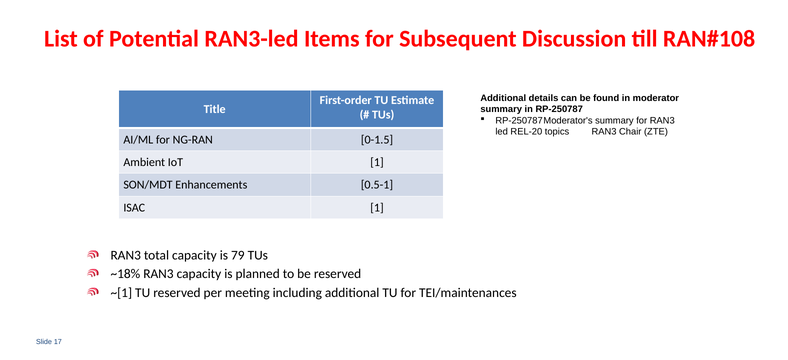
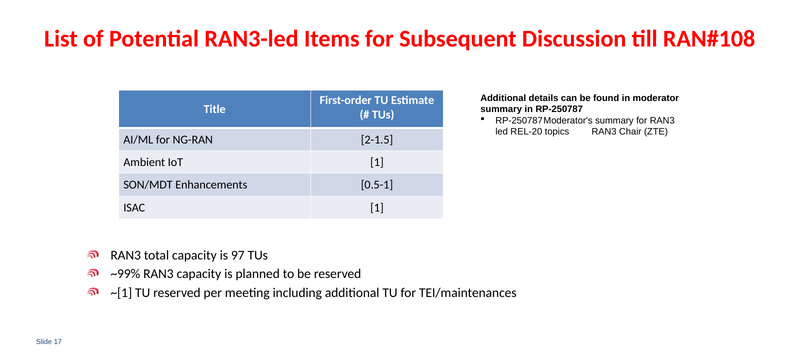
0-1.5: 0-1.5 -> 2-1.5 (377, 140)
79: 79 -> 97 (238, 256)
~18%: ~18% -> ~99% (125, 274)
